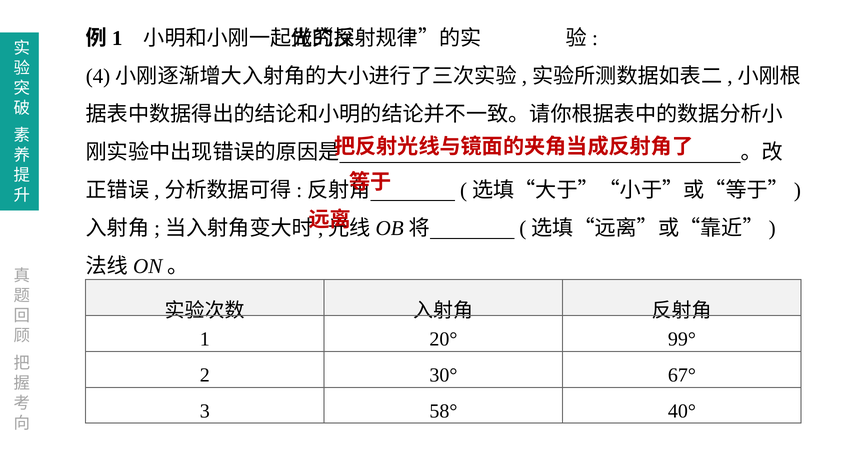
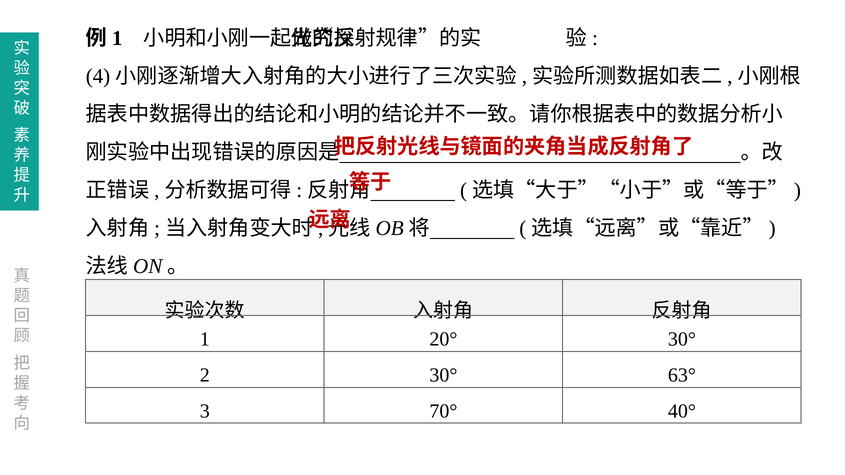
20° 99°: 99° -> 30° (682, 339)
67°: 67° -> 63° (682, 375)
58°: 58° -> 70° (443, 411)
